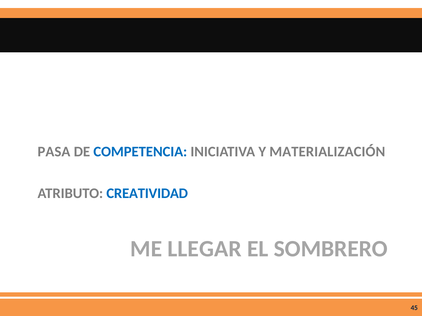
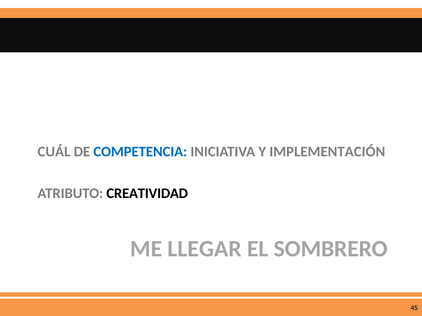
PASA: PASA -> CUÁL (54, 152)
MATERIALIZACIÓN: MATERIALIZACIÓN -> IMPLEMENTACIÓN (327, 152)
CREATIVIDAD colour: blue -> black (147, 193)
